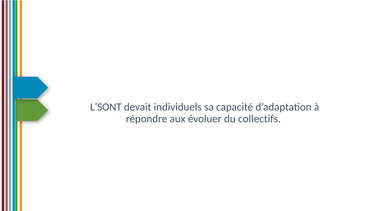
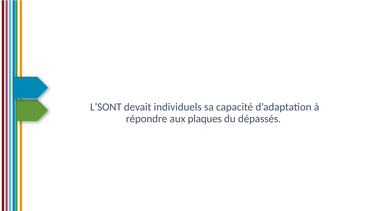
évoluer: évoluer -> plaques (205, 119)
collectifs: collectifs -> dépassés (259, 119)
